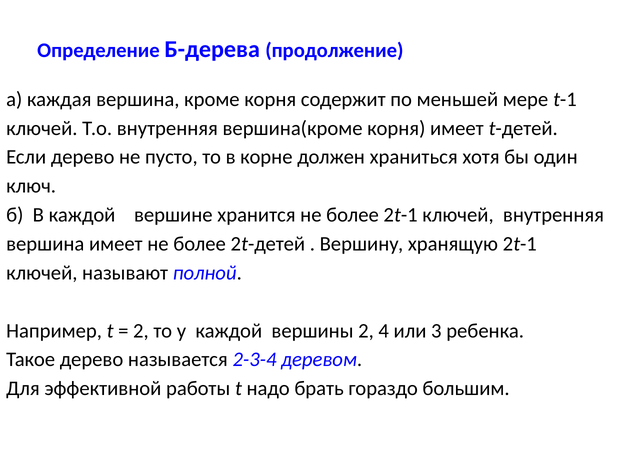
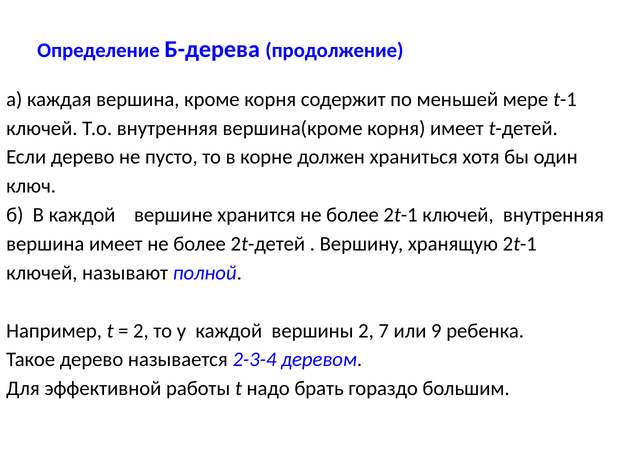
4: 4 -> 7 (384, 331)
3: 3 -> 9 (436, 331)
